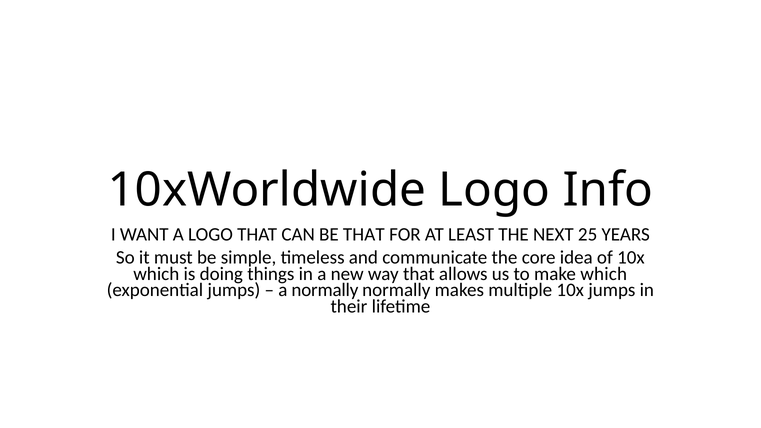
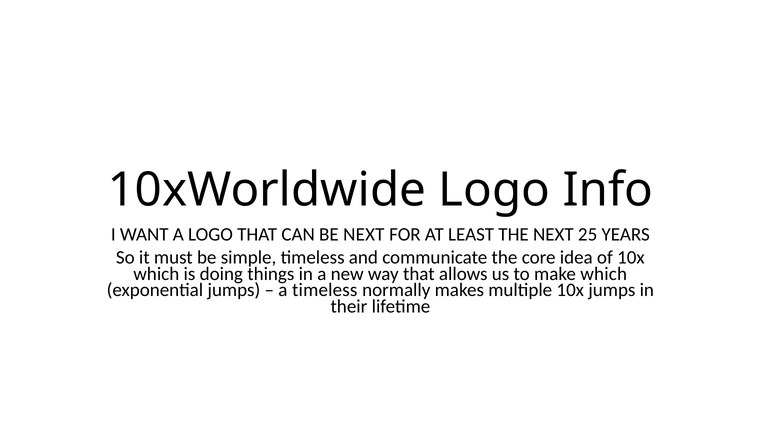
BE THAT: THAT -> NEXT (364, 235)
a normally: normally -> timeless (325, 290)
